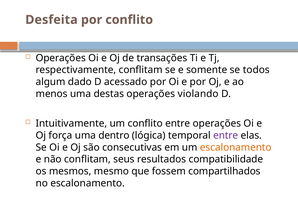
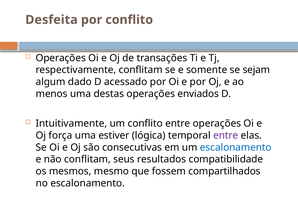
todos: todos -> sejam (256, 70)
violando: violando -> enviados (198, 94)
dentro: dentro -> estiver (114, 135)
escalonamento colour: orange -> blue (236, 147)
